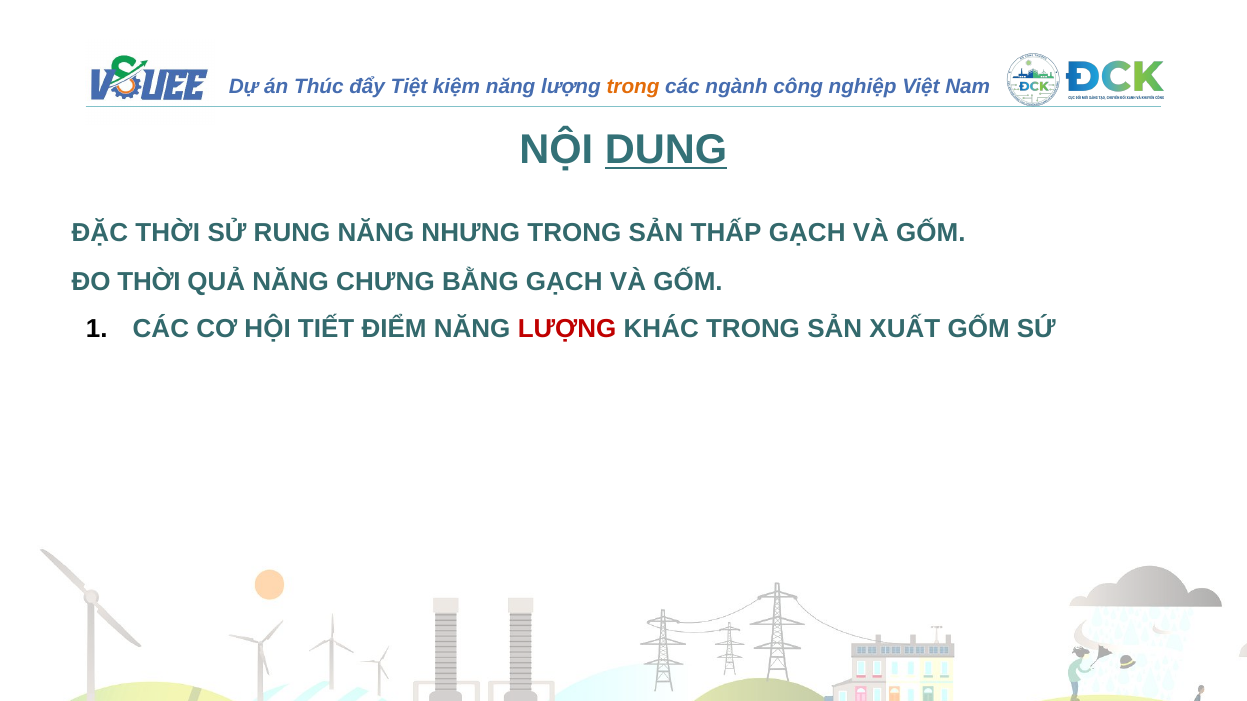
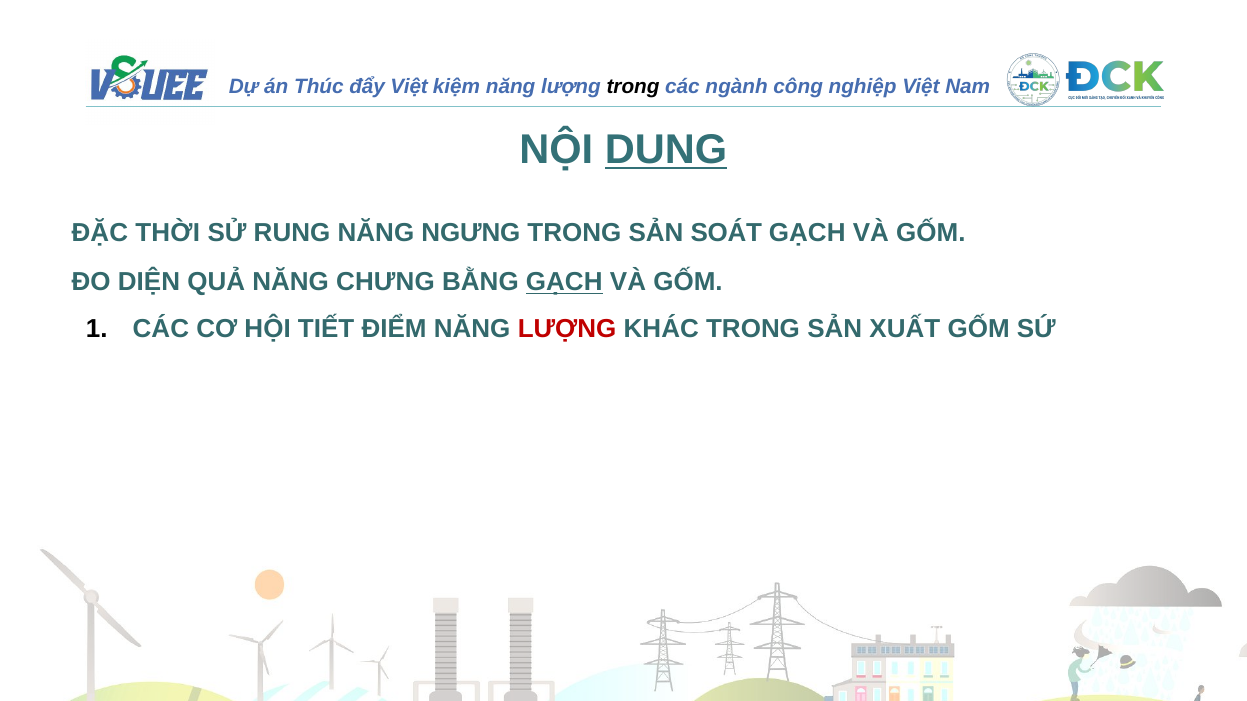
Tiệt: Tiệt -> Việt (409, 87)
trong colour: orange -> black (633, 87)
NHƯNG: NHƯNG -> NGƯNG (471, 233)
THẤP: THẤP -> SOÁT (726, 233)
ĐO THỜI: THỜI -> DIỆN (149, 282)
GẠCH underline: none -> present (564, 282)
